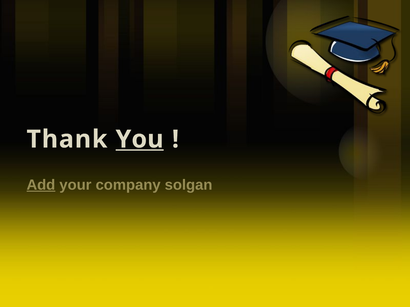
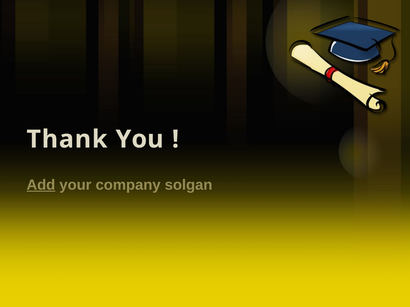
You underline: present -> none (140, 139)
